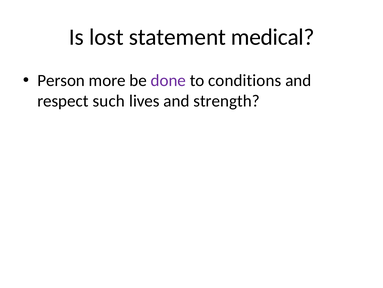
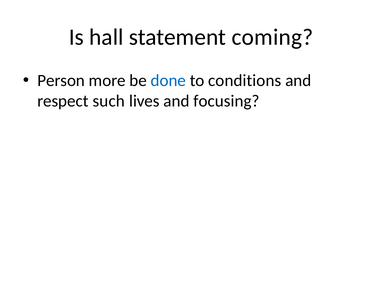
lost: lost -> hall (106, 37)
medical: medical -> coming (272, 37)
done colour: purple -> blue (168, 80)
strength: strength -> focusing (226, 101)
